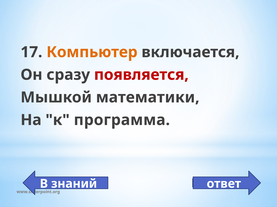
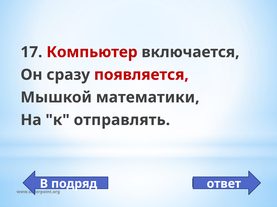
Компьютер colour: orange -> red (92, 52)
программа: программа -> отправлять (122, 120)
знаний: знаний -> подряд (74, 184)
